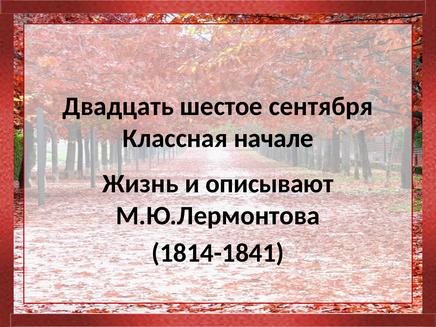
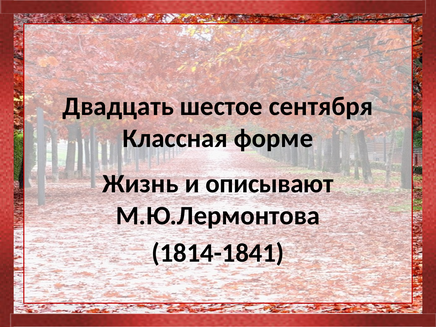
начале: начале -> форме (273, 138)
